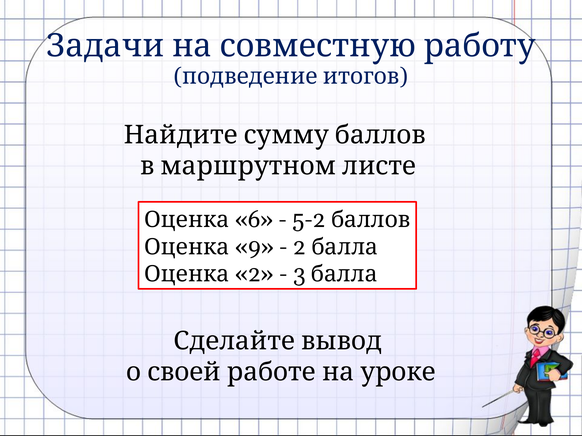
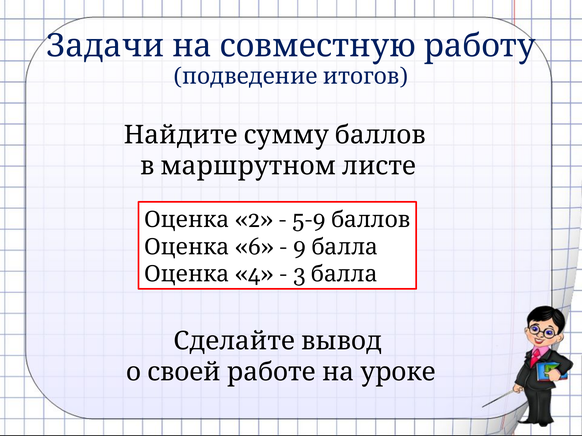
6: 6 -> 2 (254, 220)
5-2: 5-2 -> 5-9 (309, 220)
9: 9 -> 6 (254, 247)
2: 2 -> 9 (300, 247)
2: 2 -> 4 (254, 274)
